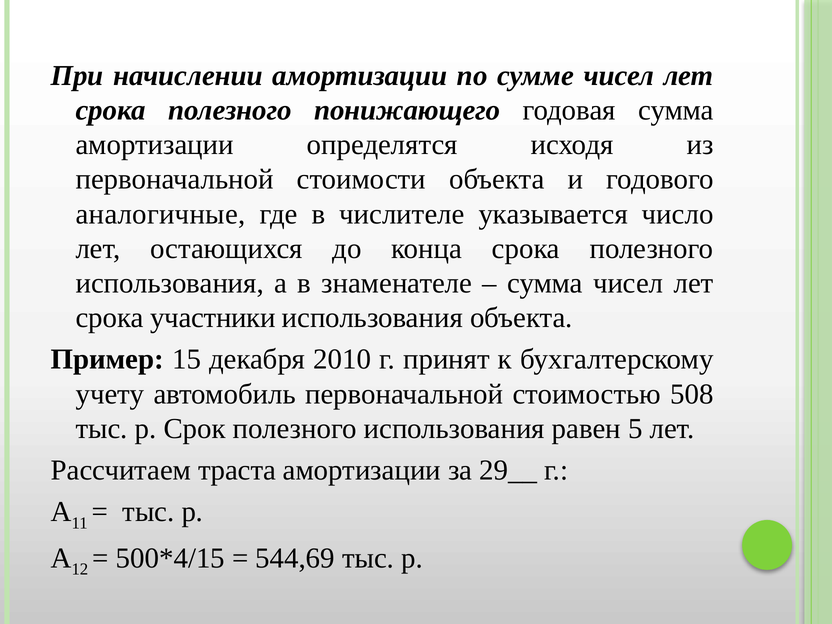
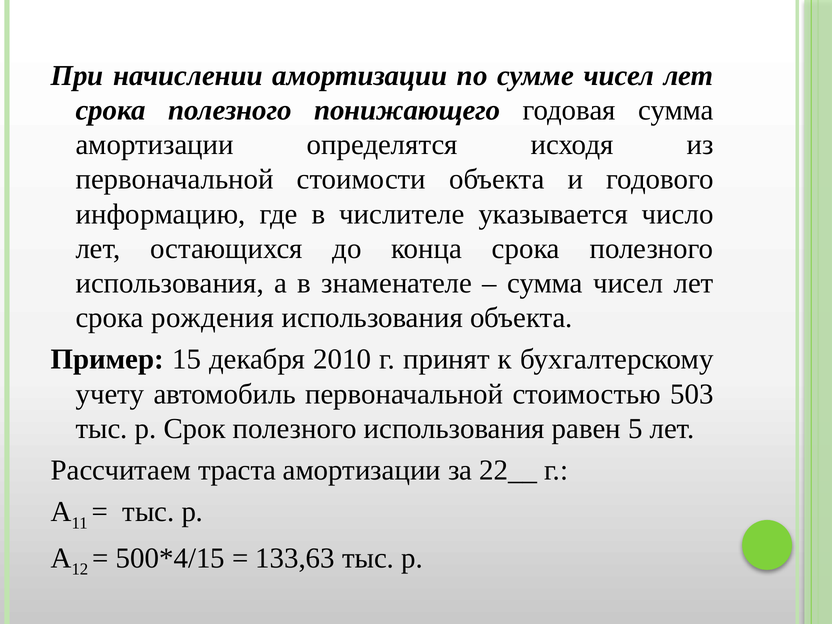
аналогичные: аналогичные -> информацию (161, 214)
участники: участники -> рождения (213, 318)
508: 508 -> 503 (692, 394)
29__: 29__ -> 22__ (508, 470)
544,69: 544,69 -> 133,63 (295, 558)
